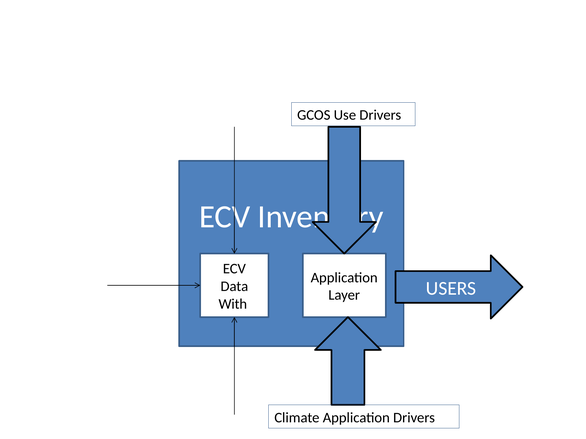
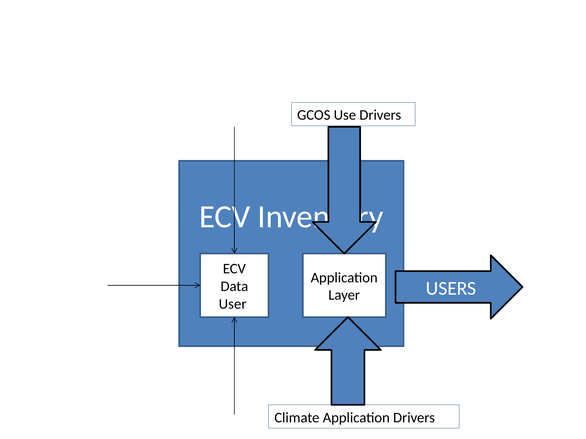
With: With -> User (233, 304)
